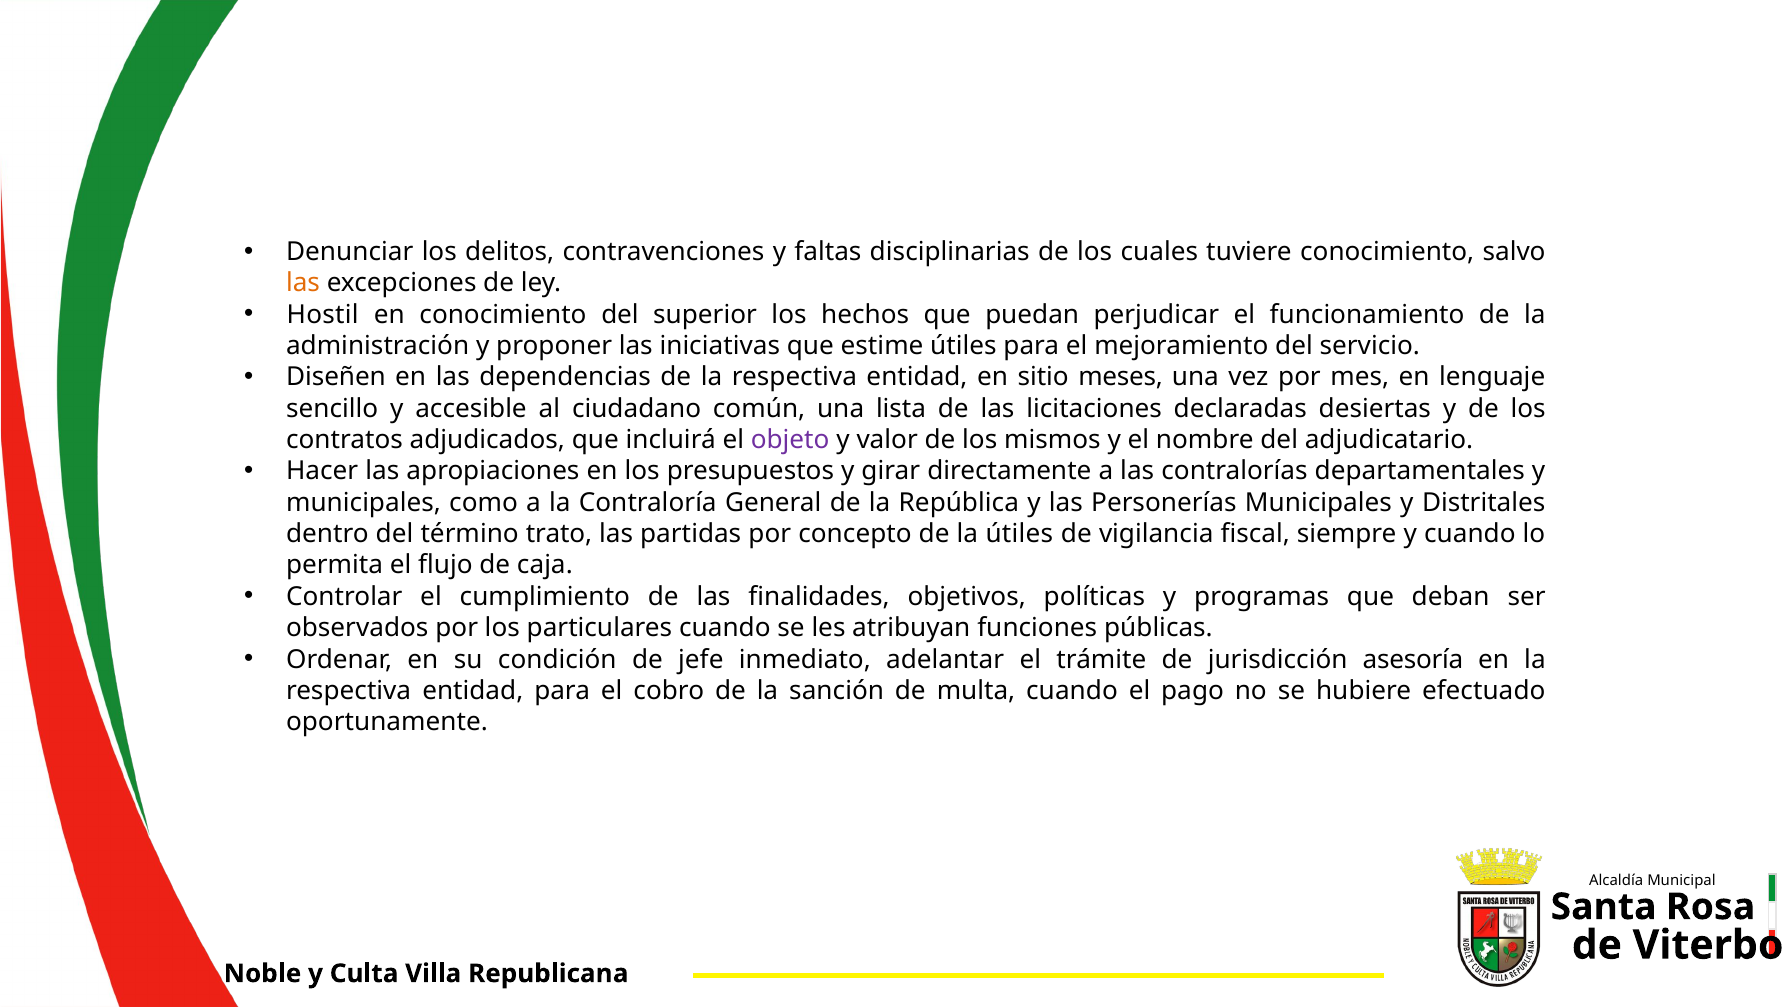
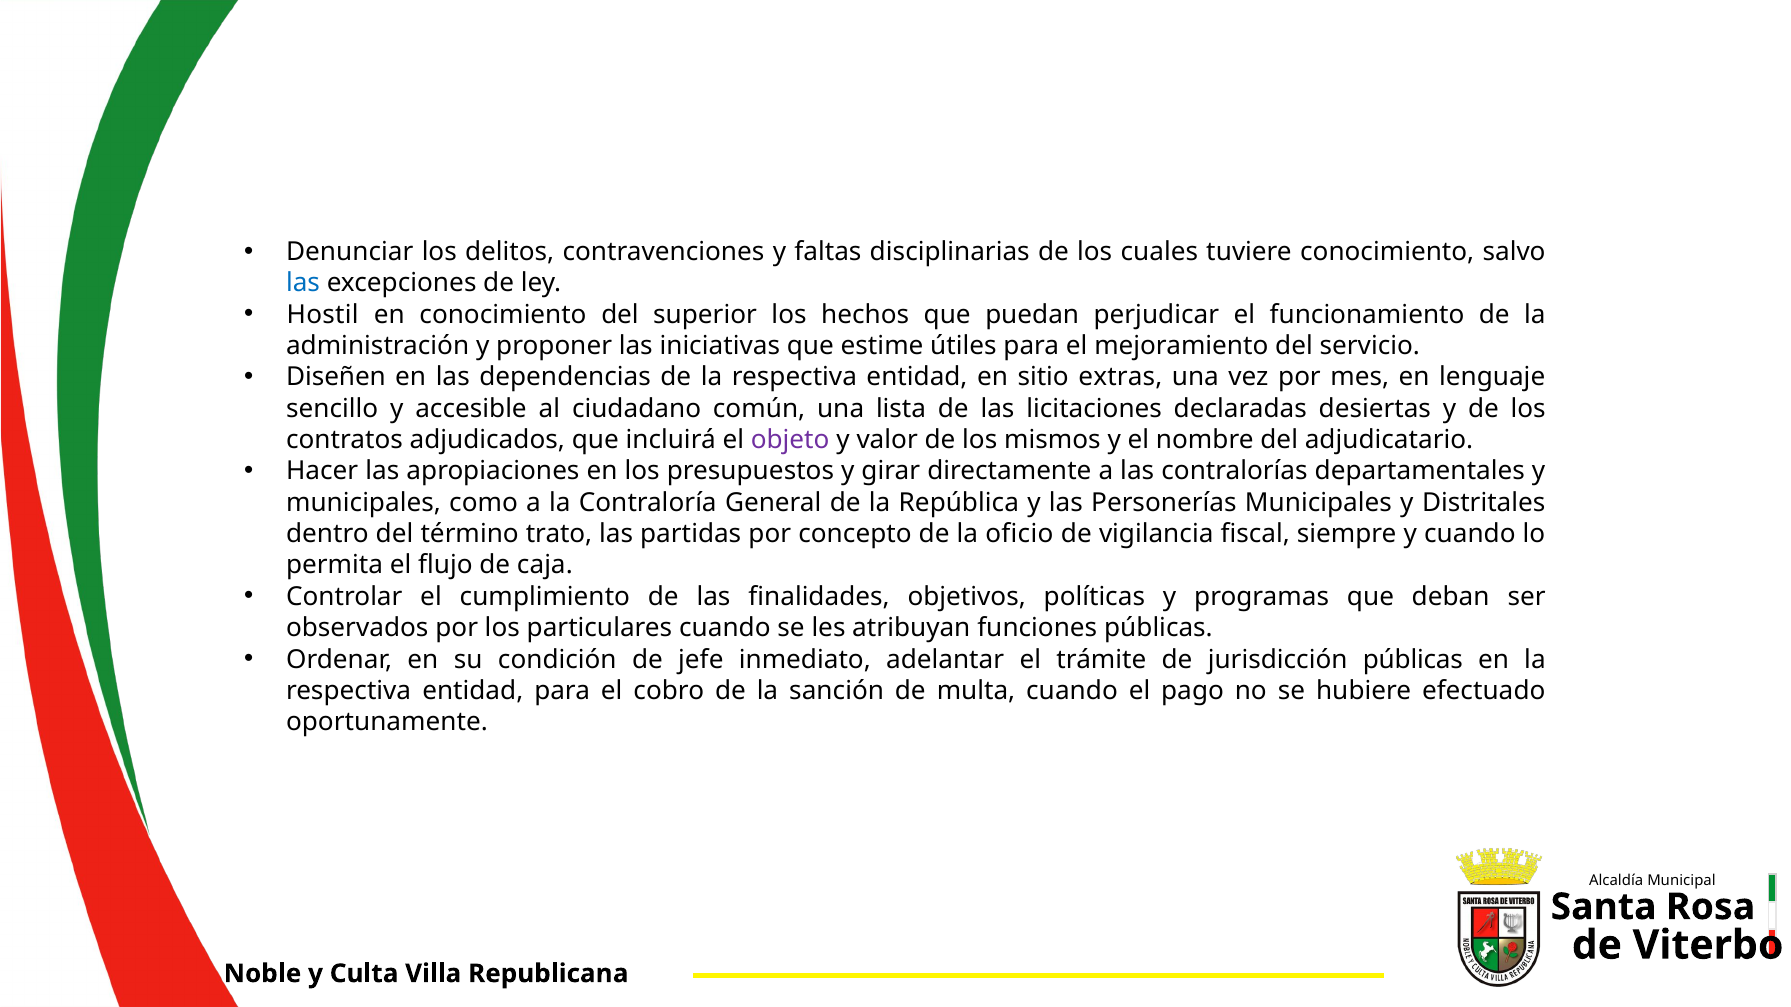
las colour: orange -> blue (303, 283)
meses: meses -> extras (1120, 377)
la útiles: útiles -> oficio (1019, 534)
jurisdicción asesoría: asesoría -> públicas (1413, 660)
